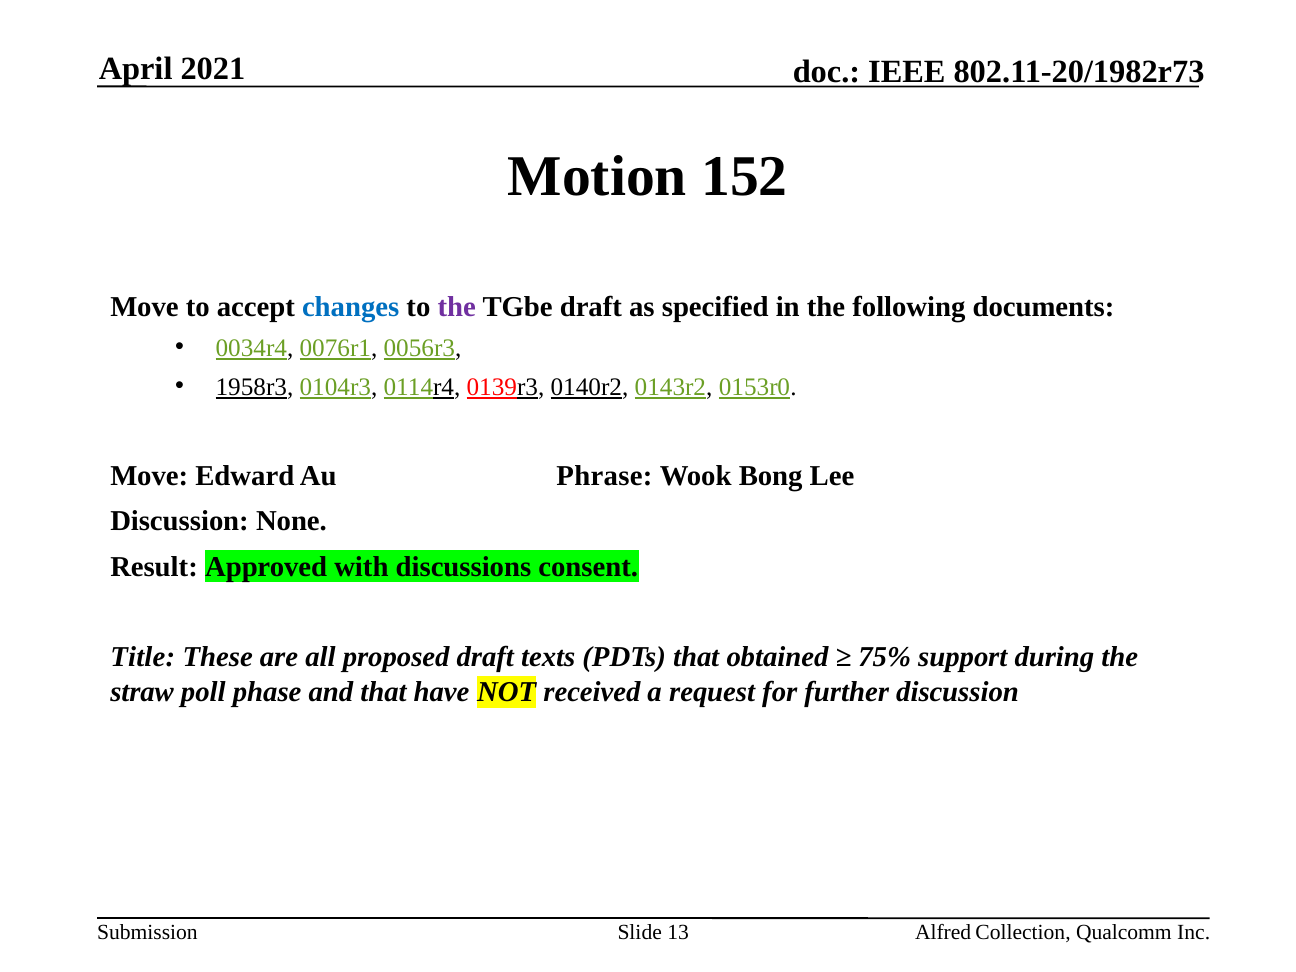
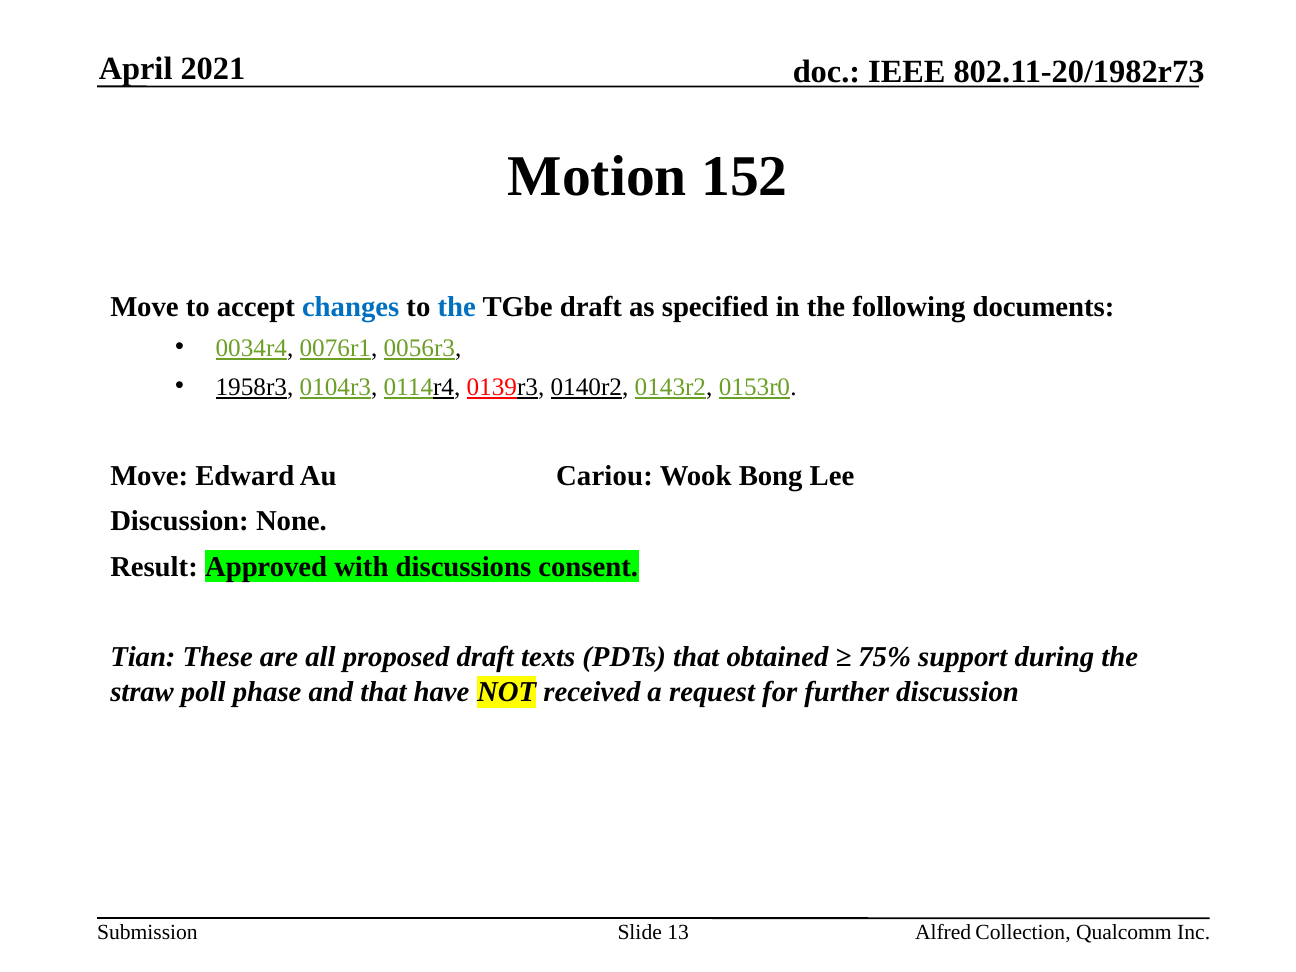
the colour: purple -> blue (457, 307)
Phrase: Phrase -> Cariou (604, 476)
Title: Title -> Tian (143, 657)
